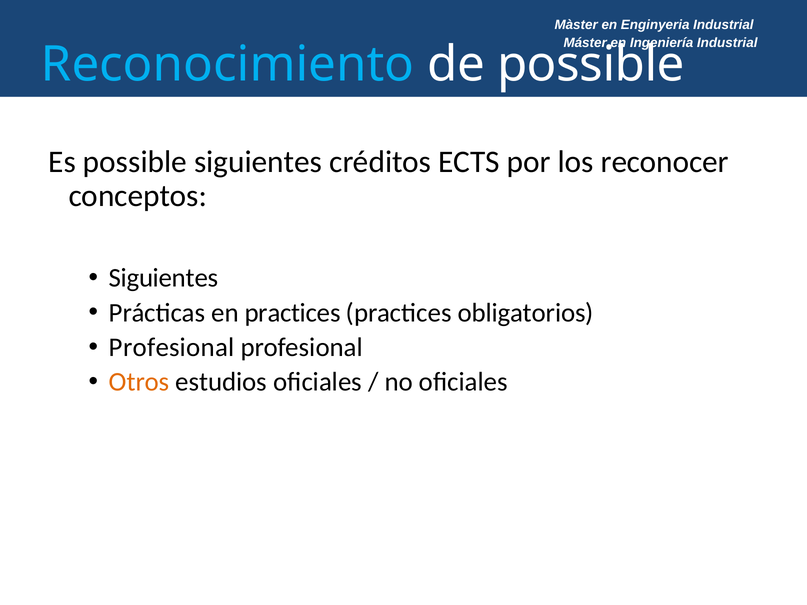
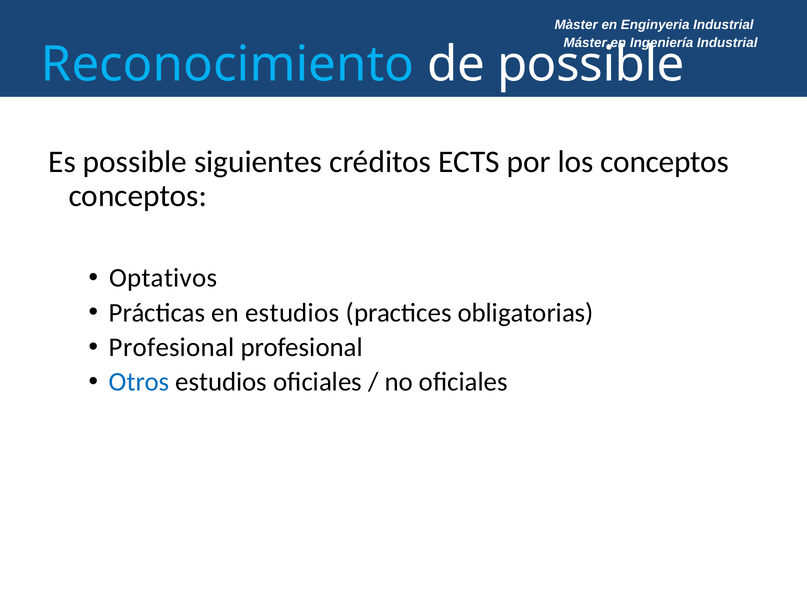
los reconocer: reconocer -> conceptos (665, 162)
Siguientes: Siguientes -> Optativos (163, 278)
en practices: practices -> estudios (292, 313)
obligatorios: obligatorios -> obligatorias (526, 313)
Otros colour: orange -> blue (139, 382)
